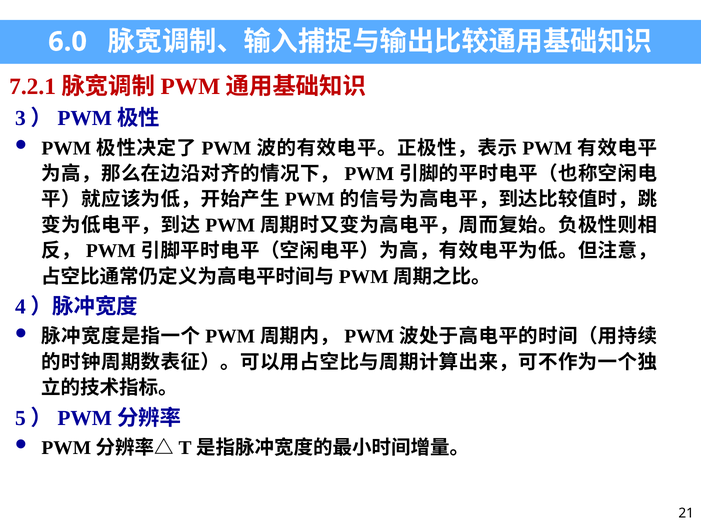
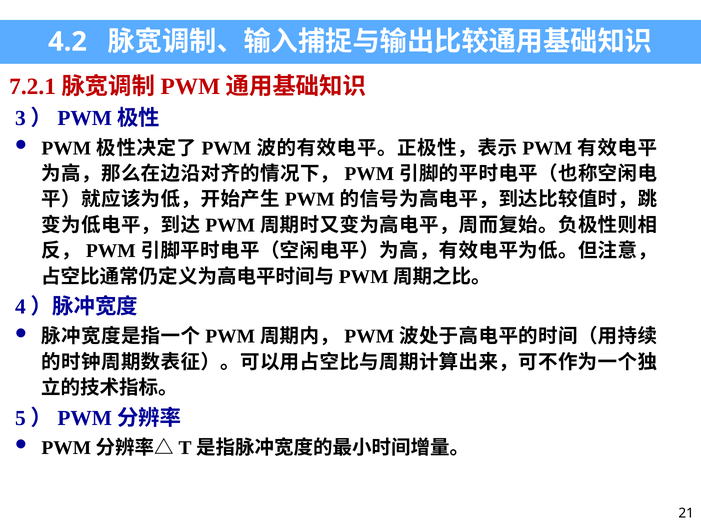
6.0: 6.0 -> 4.2 (68, 42)
